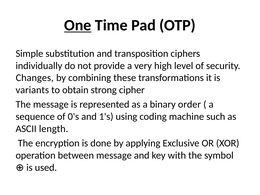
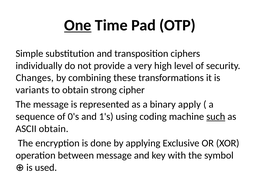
order: order -> apply (189, 104)
such underline: none -> present (216, 117)
ASCII length: length -> obtain (54, 129)
